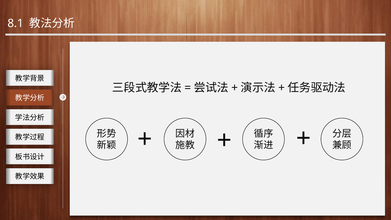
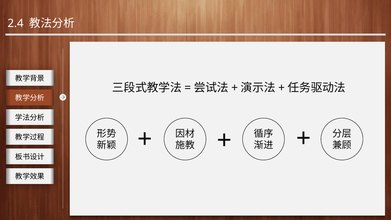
8.1: 8.1 -> 2.4 (16, 23)
